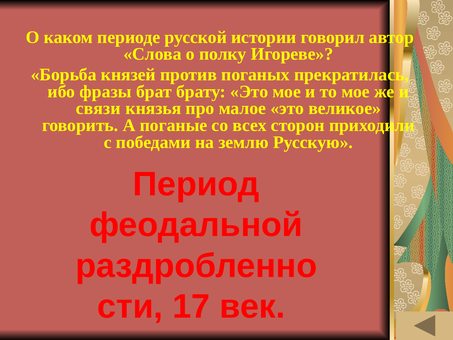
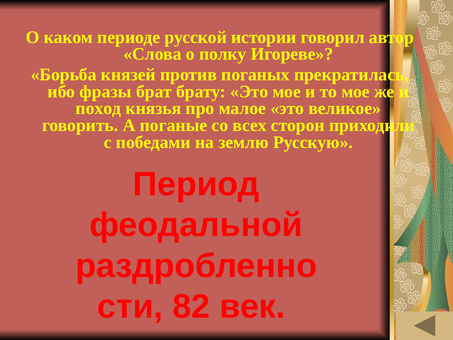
связи: связи -> поход (98, 108)
17: 17 -> 82 (191, 306)
